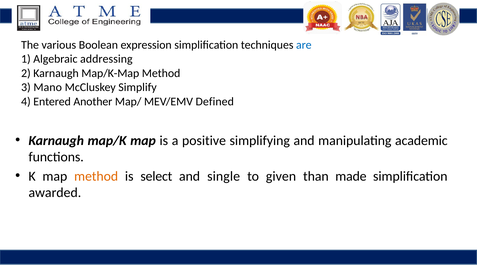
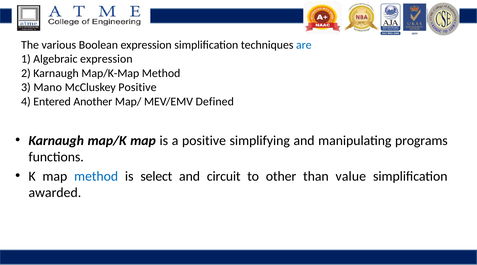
Algebraic addressing: addressing -> expression (106, 59)
McCluskey Simplify: Simplify -> Positive (137, 87)
academic: academic -> programs (421, 140)
method colour: orange -> blue (96, 176)
single: single -> circuit (224, 176)
given: given -> other (281, 176)
made: made -> value (351, 176)
